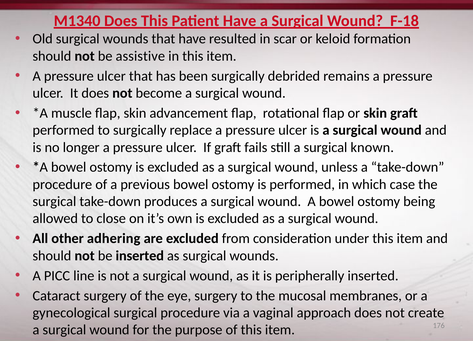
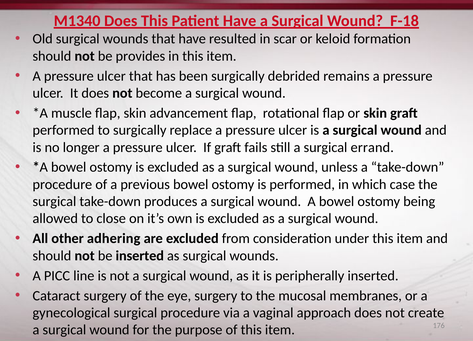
assistive: assistive -> provides (140, 56)
known: known -> errand (372, 147)
